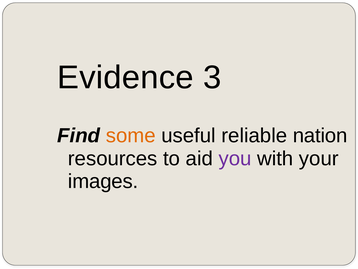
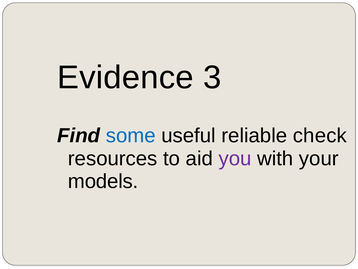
some colour: orange -> blue (131, 135)
nation: nation -> check (320, 135)
images: images -> models (103, 181)
